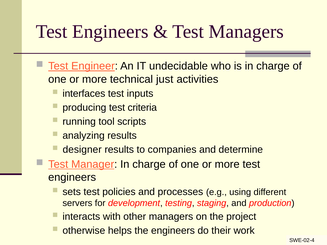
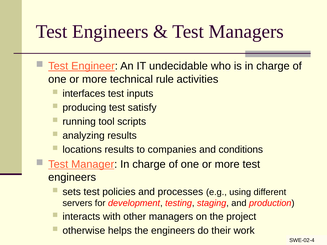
just: just -> rule (165, 79)
criteria: criteria -> satisfy (142, 108)
designer: designer -> locations (82, 150)
determine: determine -> conditions (241, 150)
